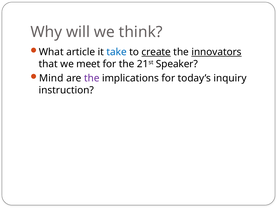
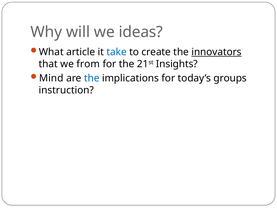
think: think -> ideas (141, 32)
create underline: present -> none (156, 52)
meet: meet -> from (88, 64)
Speaker: Speaker -> Insights (177, 64)
the colour: purple -> blue (92, 78)
inquiry: inquiry -> groups (230, 78)
